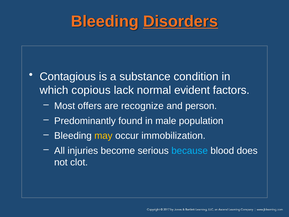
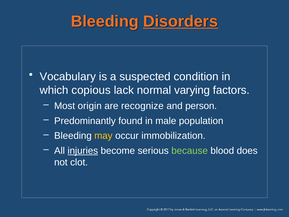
Contagious: Contagious -> Vocabulary (68, 77)
substance: substance -> suspected (145, 77)
evident: evident -> varying (192, 90)
offers: offers -> origin (90, 106)
injuries underline: none -> present (83, 151)
because colour: light blue -> light green (190, 151)
